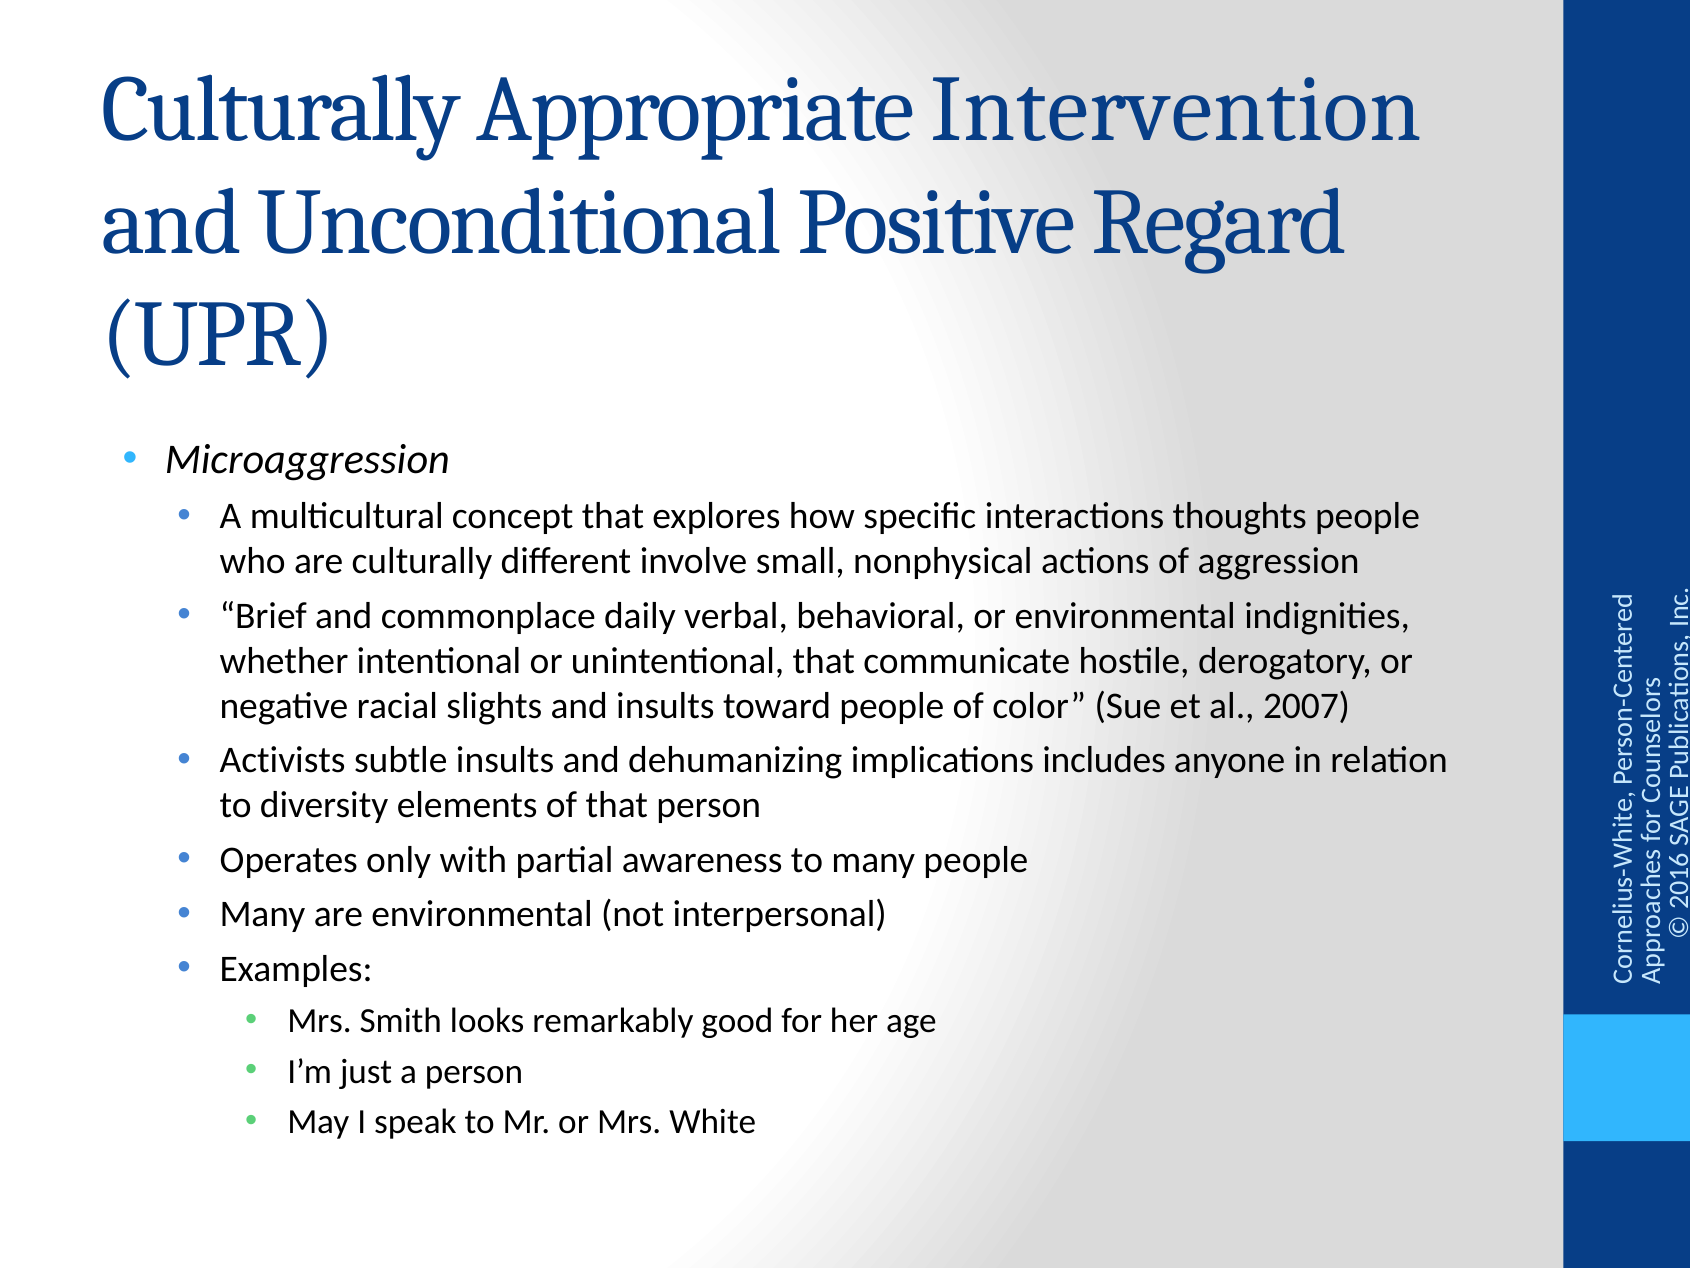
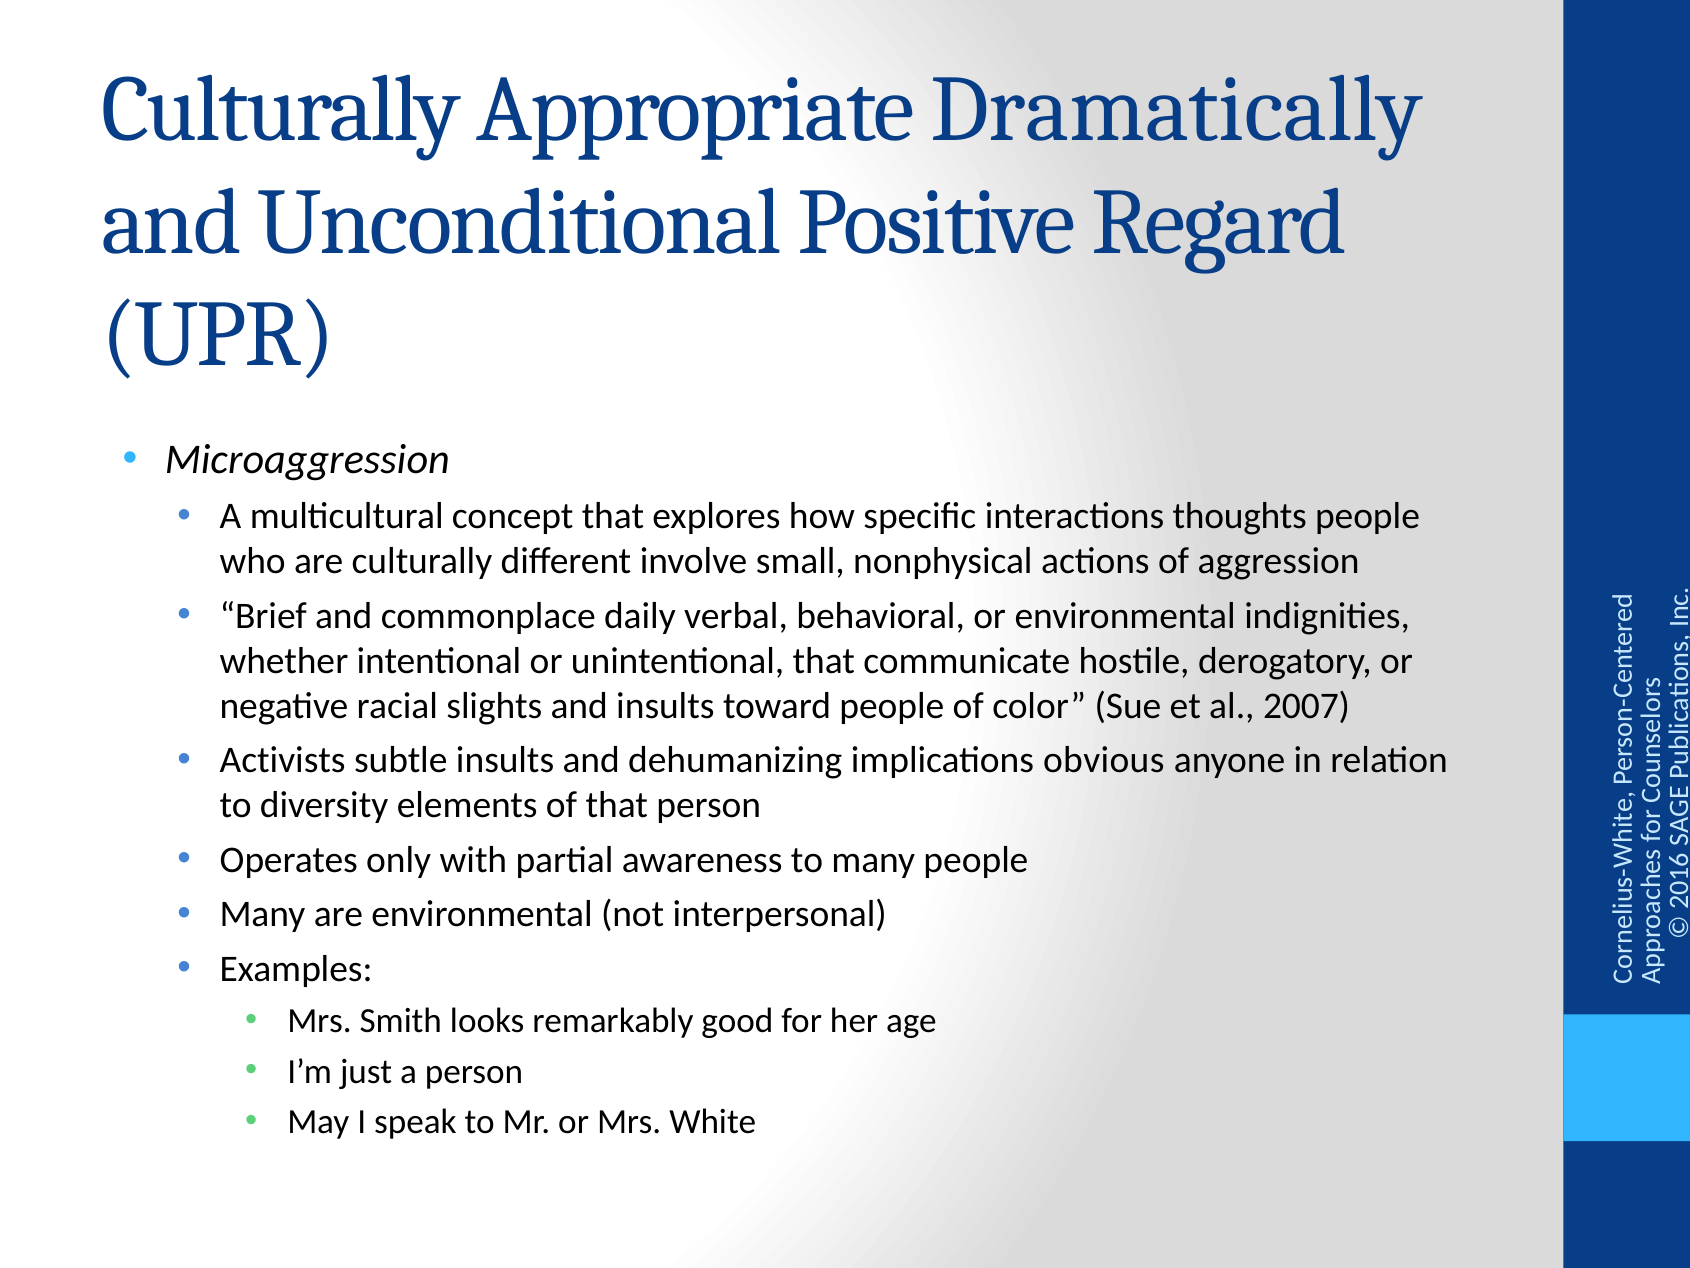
Intervention: Intervention -> Dramatically (1177, 109)
includes: includes -> obvious (1104, 760)
